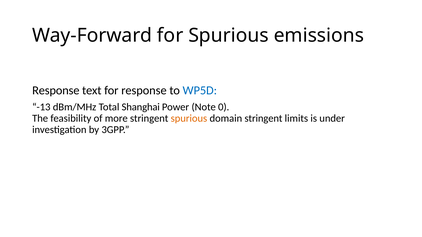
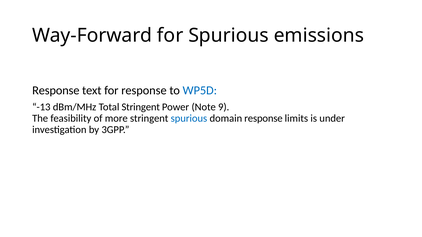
Total Shanghai: Shanghai -> Stringent (141, 107)
0: 0 -> 9 (224, 107)
spurious colour: orange -> blue (189, 119)
domain stringent: stringent -> response (263, 119)
